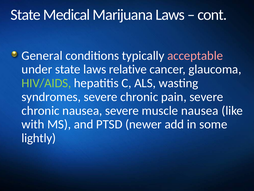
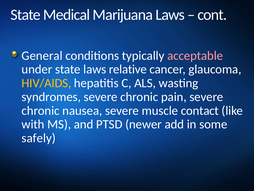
HIV/AIDS colour: light green -> yellow (46, 83)
muscle nausea: nausea -> contact (200, 110)
lightly: lightly -> safely (39, 138)
